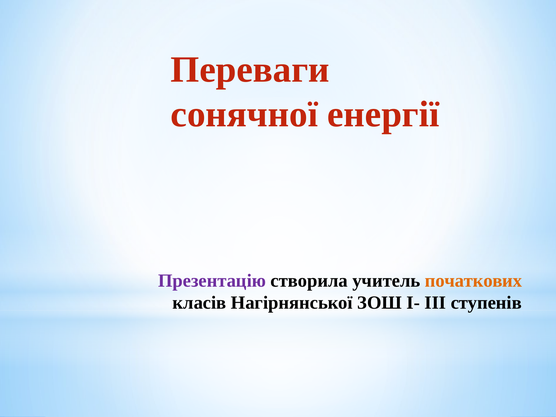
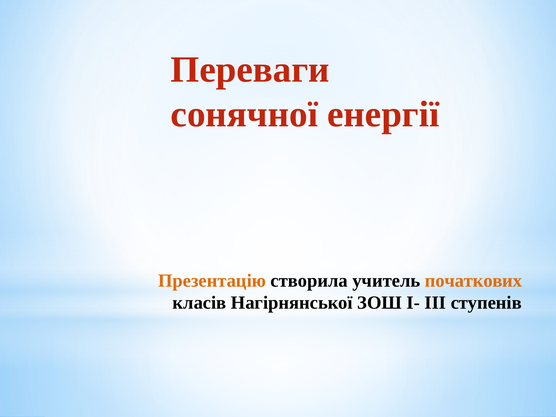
Презентацію colour: purple -> orange (212, 281)
